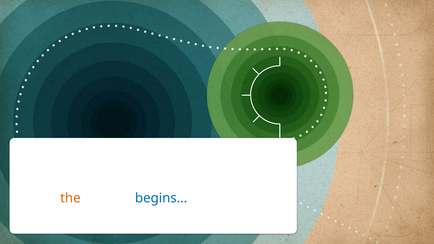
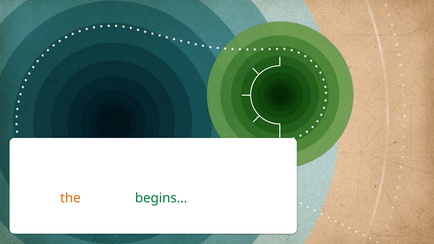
begins… colour: blue -> green (161, 198)
